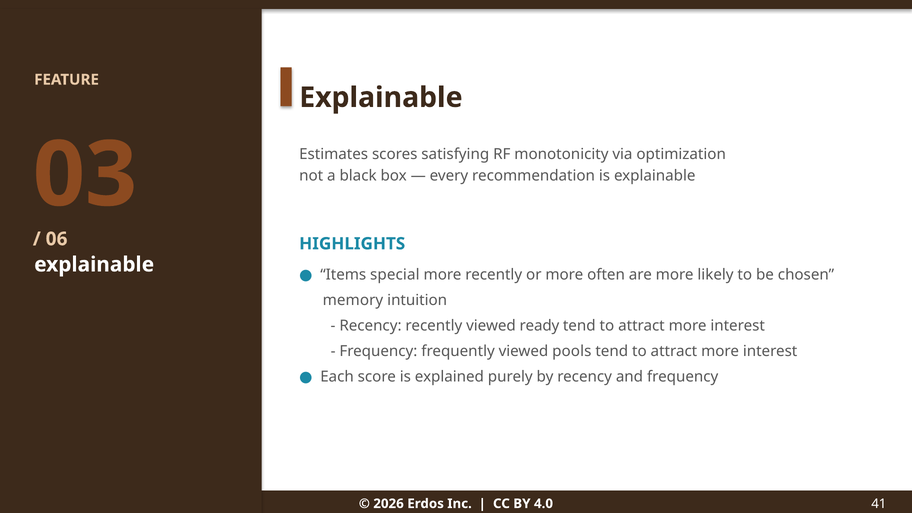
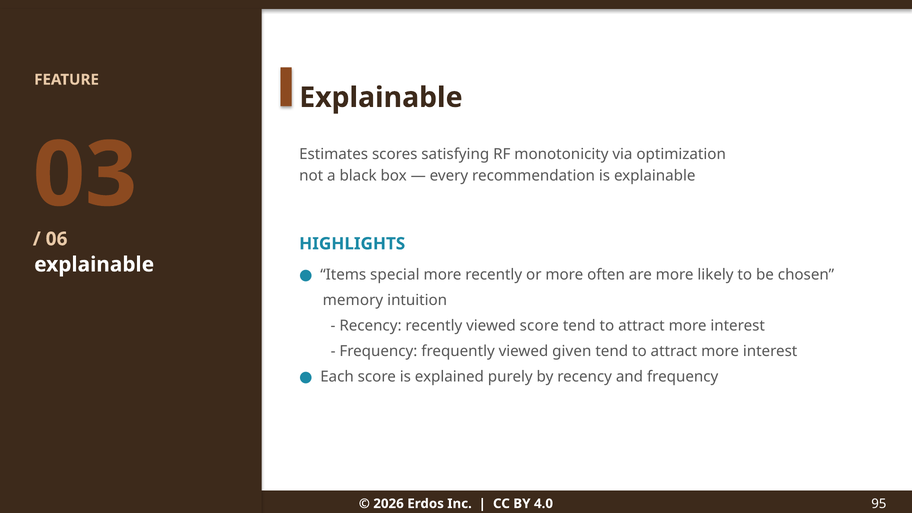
viewed ready: ready -> score (539, 326)
pools: pools -> given (572, 351)
41: 41 -> 95 (879, 504)
